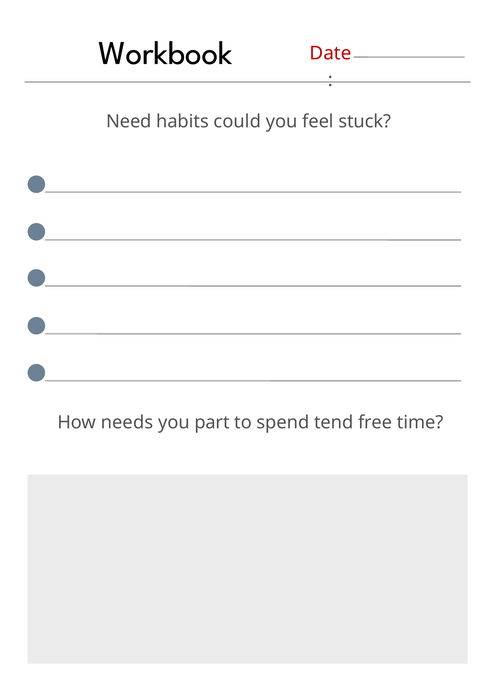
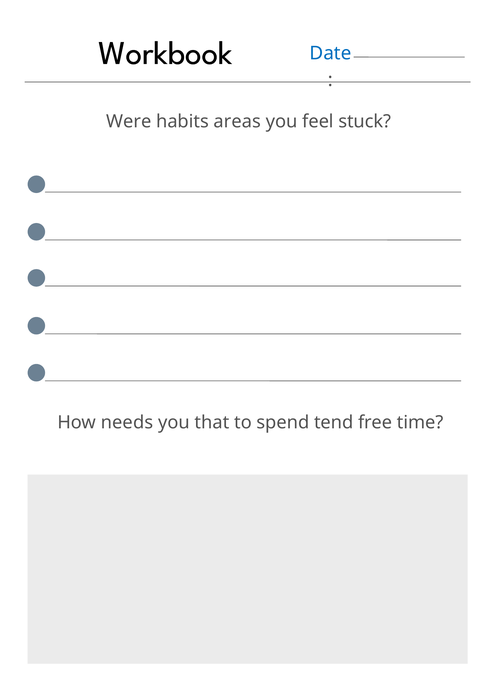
Date colour: red -> blue (330, 53)
Need: Need -> Were (129, 122)
could: could -> areas (237, 122)
part: part -> that (212, 423)
